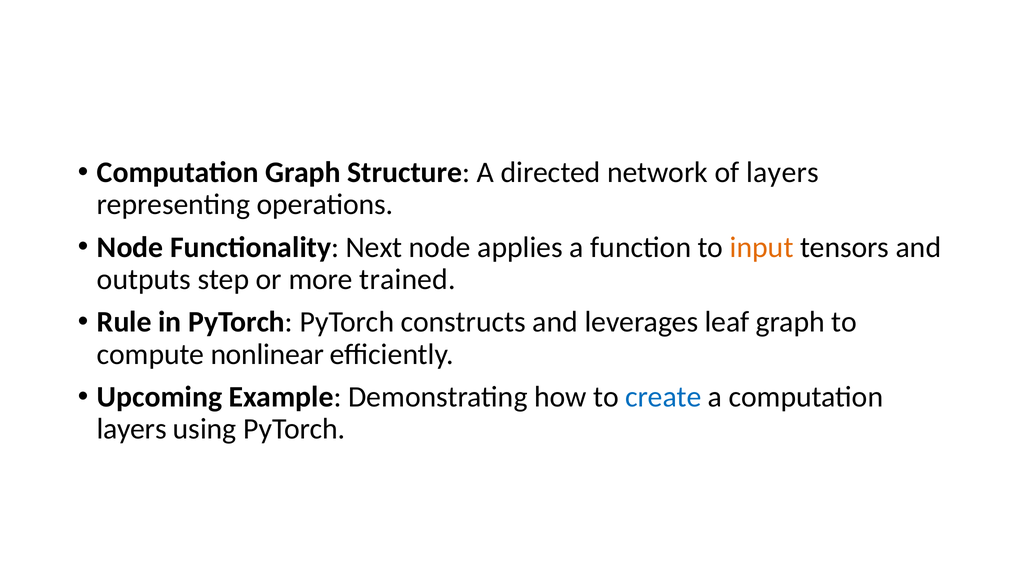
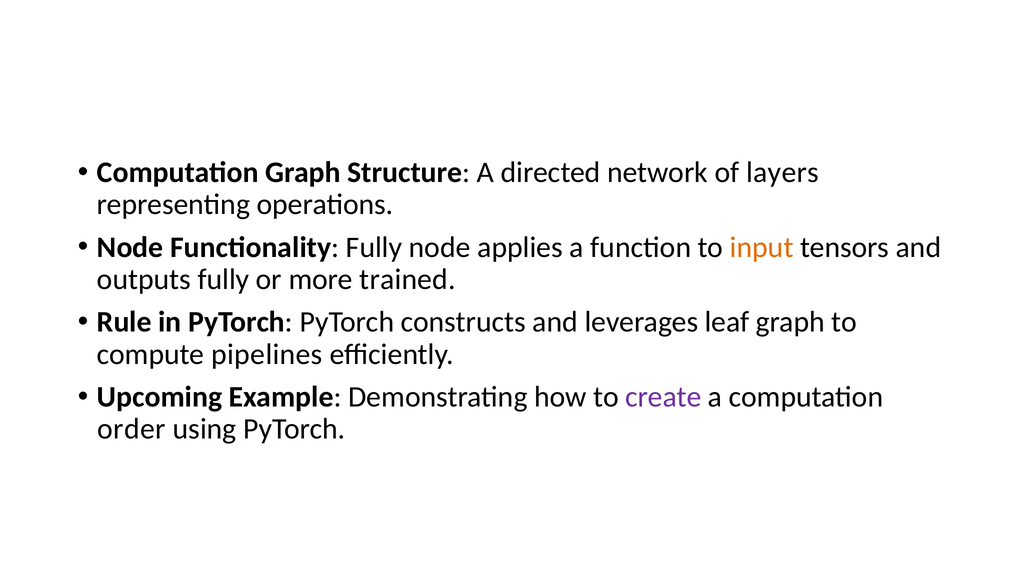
Functionality Next: Next -> Fully (374, 247)
outputs step: step -> fully (223, 280)
nonlinear: nonlinear -> pipelines (267, 354)
create colour: blue -> purple (663, 397)
layers: layers -> order (131, 429)
